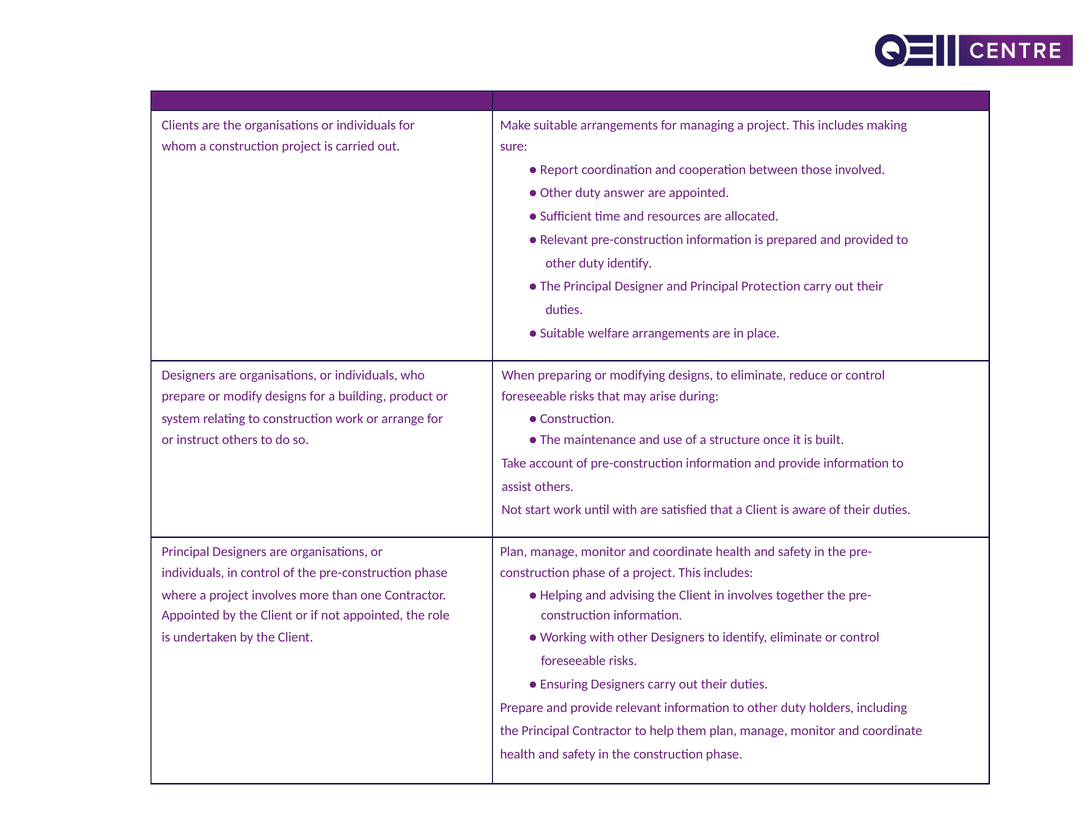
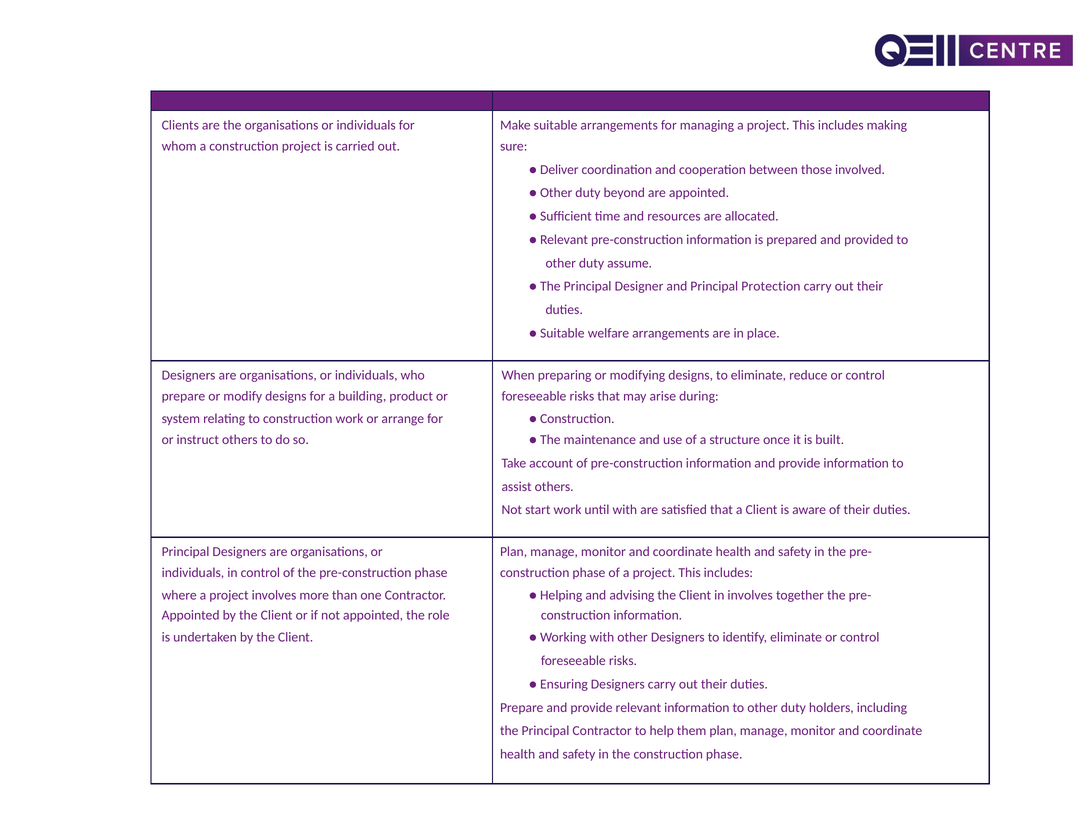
Report: Report -> Deliver (559, 170)
answer: answer -> beyond (624, 193)
duty identify: identify -> assume (630, 263)
